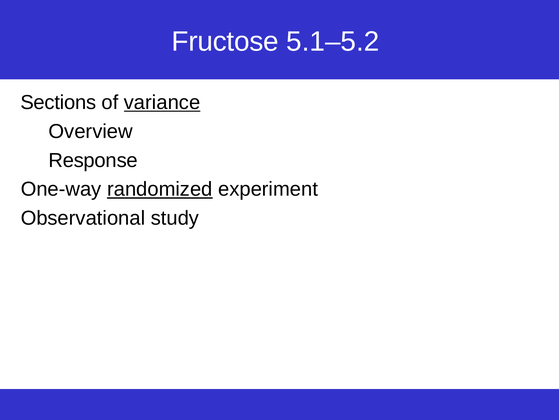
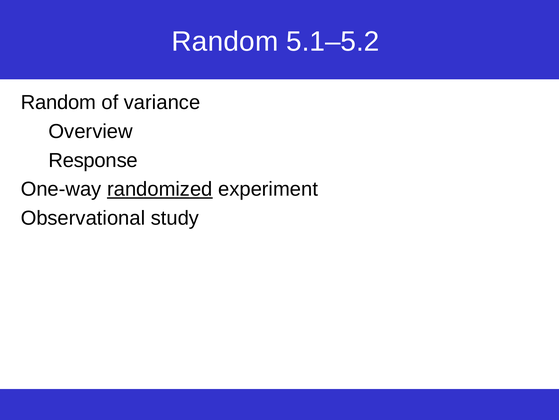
Fructose: Fructose -> Random (225, 42)
Sections: Sections -> Random (58, 102)
variance underline: present -> none (162, 102)
